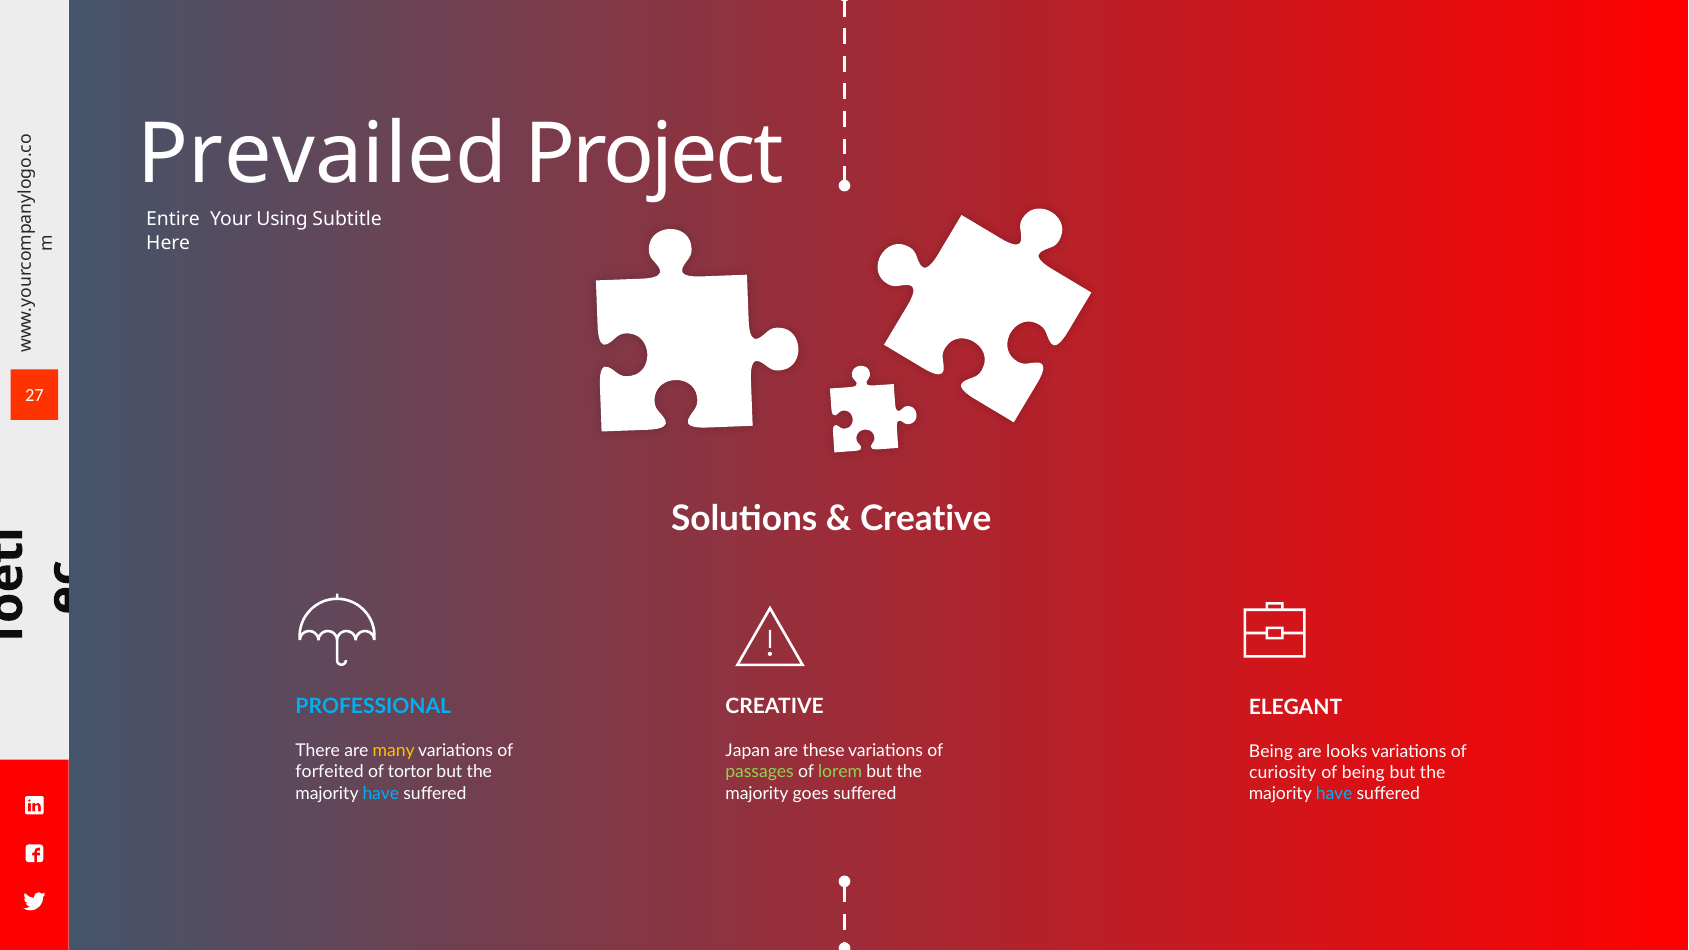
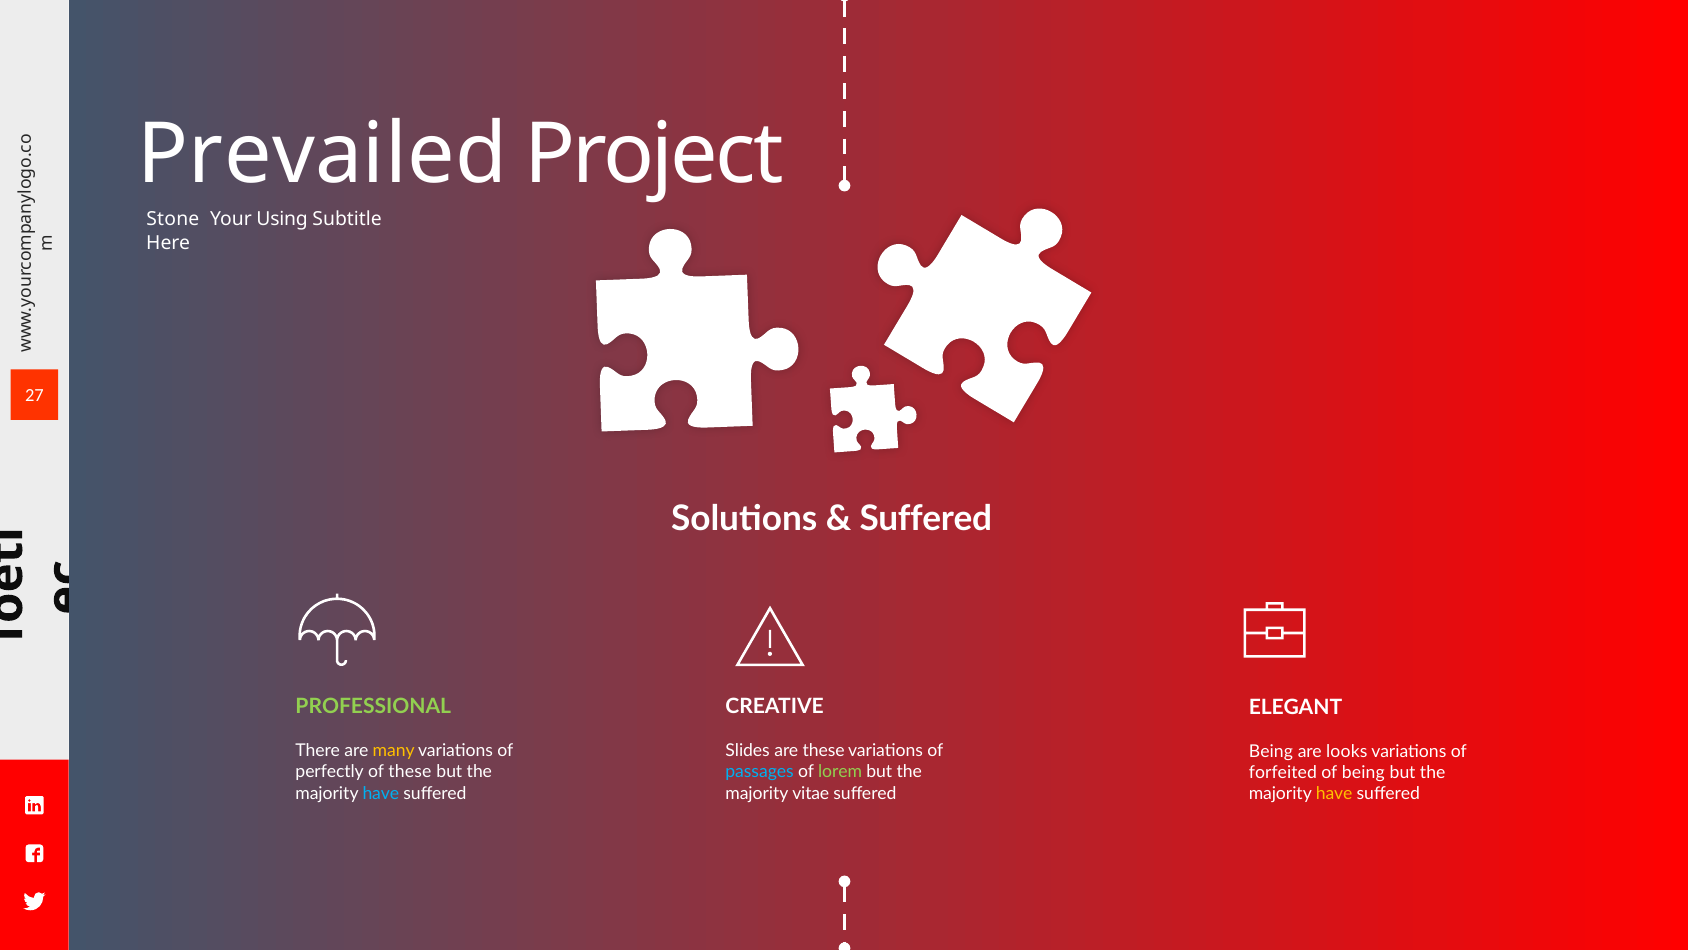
Entire: Entire -> Stone (173, 220)
Creative: Creative -> Suffered (926, 519)
PROFESSIONAL colour: light blue -> light green (373, 707)
Japan: Japan -> Slides (748, 751)
forfeited: forfeited -> perfectly (330, 772)
of tortor: tortor -> these (410, 772)
passages colour: light green -> light blue (760, 772)
curiosity: curiosity -> forfeited (1283, 773)
goes: goes -> vitae (811, 793)
have colour: light blue -> yellow (1334, 794)
